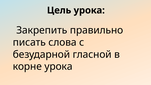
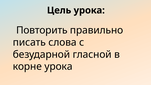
Закрепить: Закрепить -> Повторить (42, 30)
